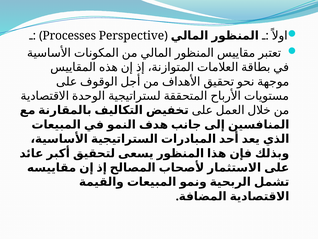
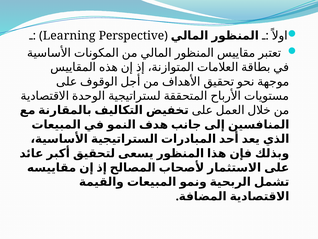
Processes: Processes -> Learning (69, 36)
